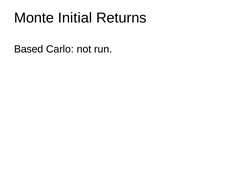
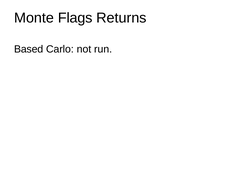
Initial: Initial -> Flags (75, 18)
